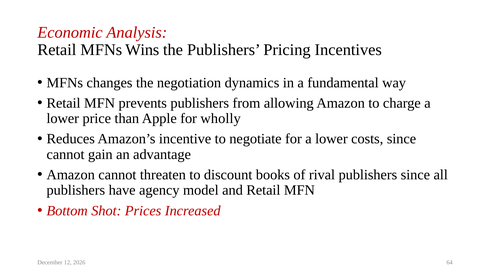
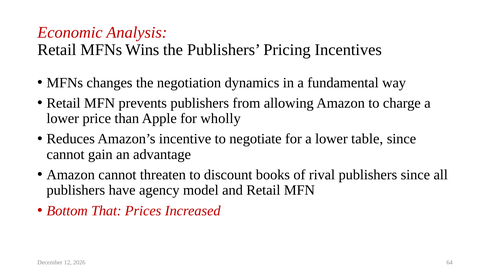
costs: costs -> table (367, 139)
Shot: Shot -> That (106, 211)
